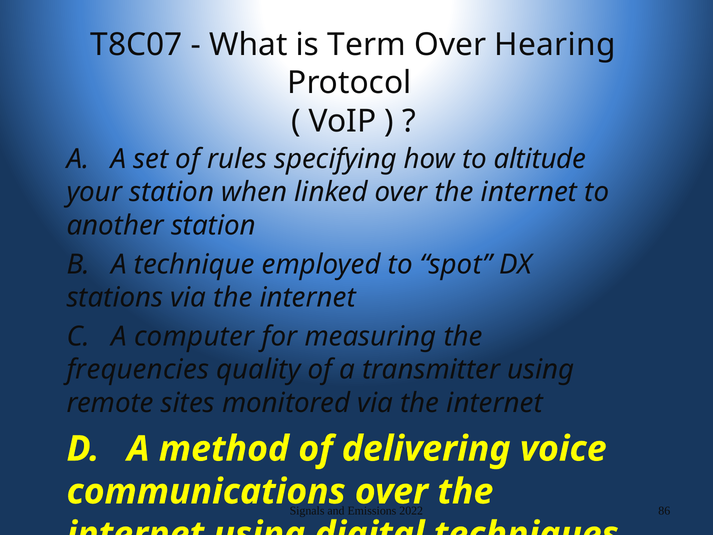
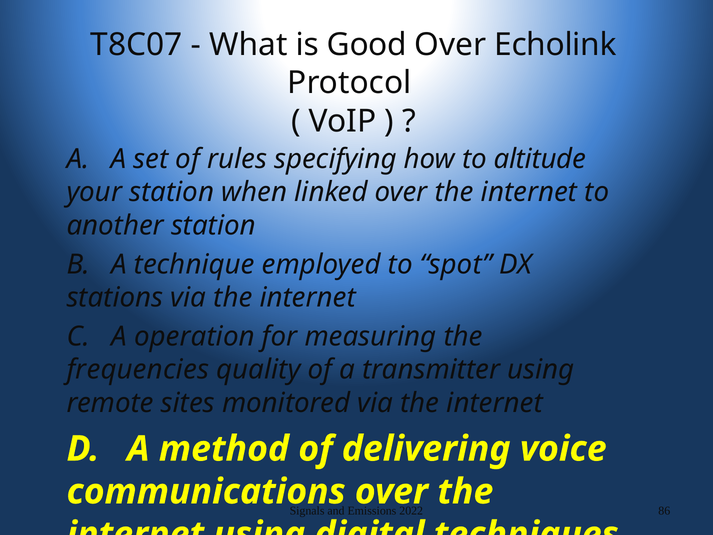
Term: Term -> Good (367, 45)
Hearing: Hearing -> Echolink (555, 45)
computer: computer -> operation (194, 336)
